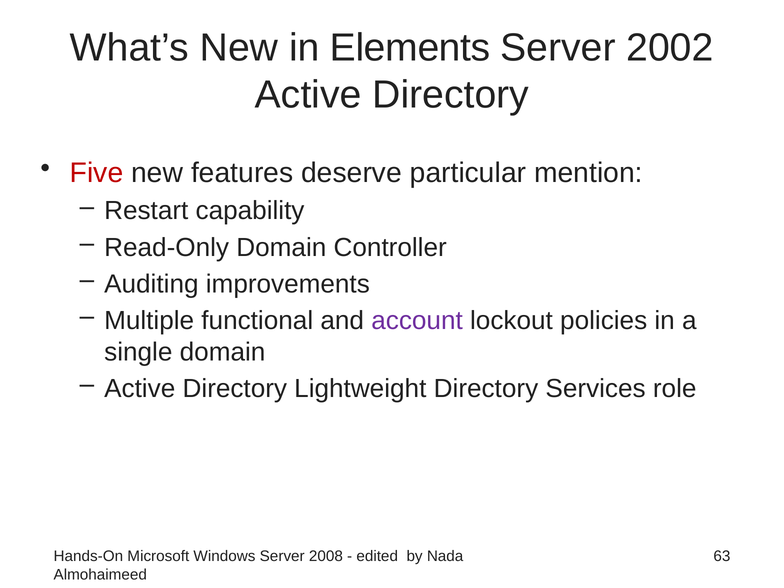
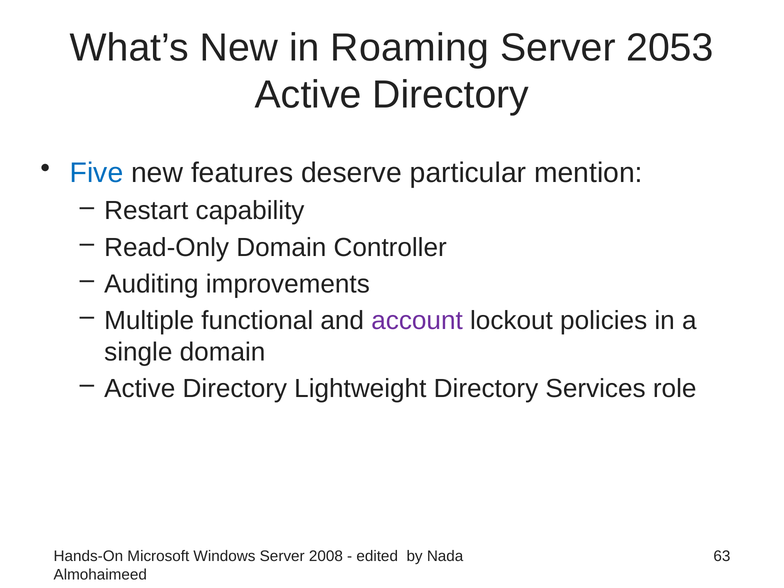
Elements: Elements -> Roaming (410, 48)
2002: 2002 -> 2053 (670, 48)
Five colour: red -> blue (97, 173)
